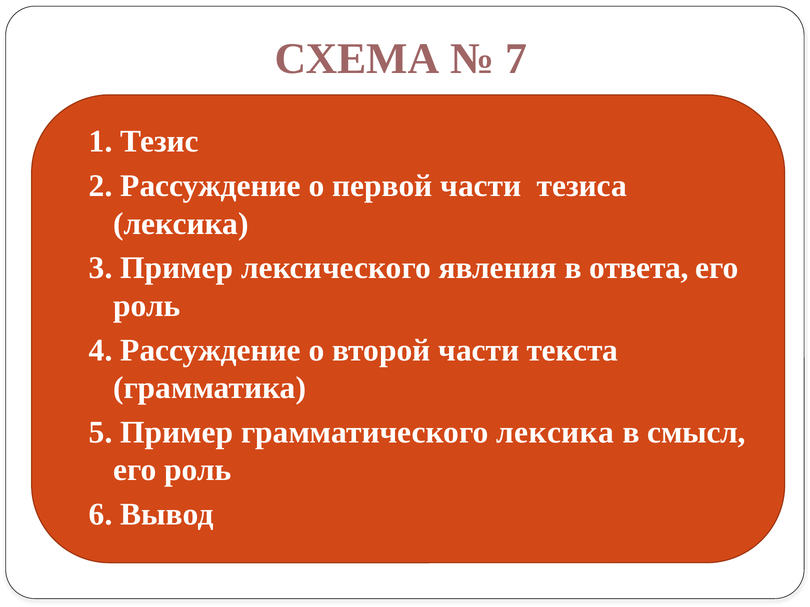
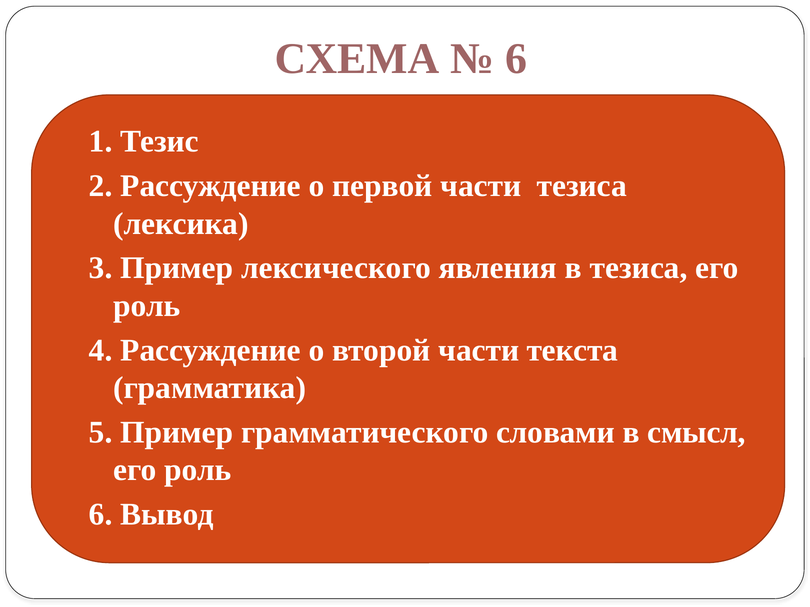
7: 7 -> 6 (516, 59)
в ответа: ответа -> тезиса (639, 268)
грамматического лексика: лексика -> словами (555, 433)
